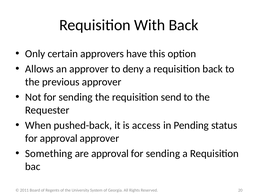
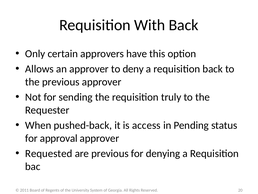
send: send -> truly (171, 97)
Something: Something -> Requested (49, 153)
are approval: approval -> previous (110, 153)
sending: sending -> denying (163, 153)
